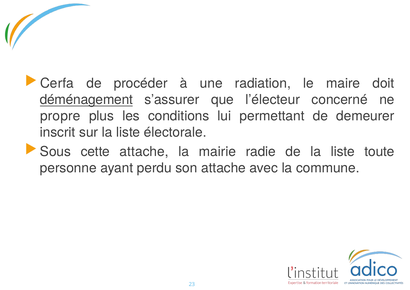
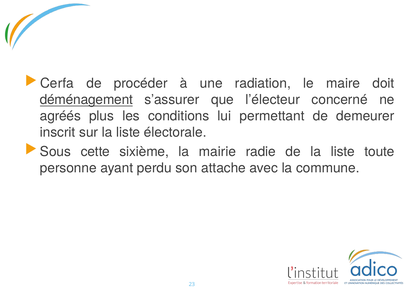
propre: propre -> agréés (60, 116)
cette attache: attache -> sixième (144, 151)
